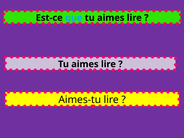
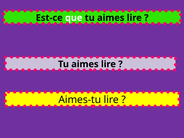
que colour: light blue -> white (74, 18)
